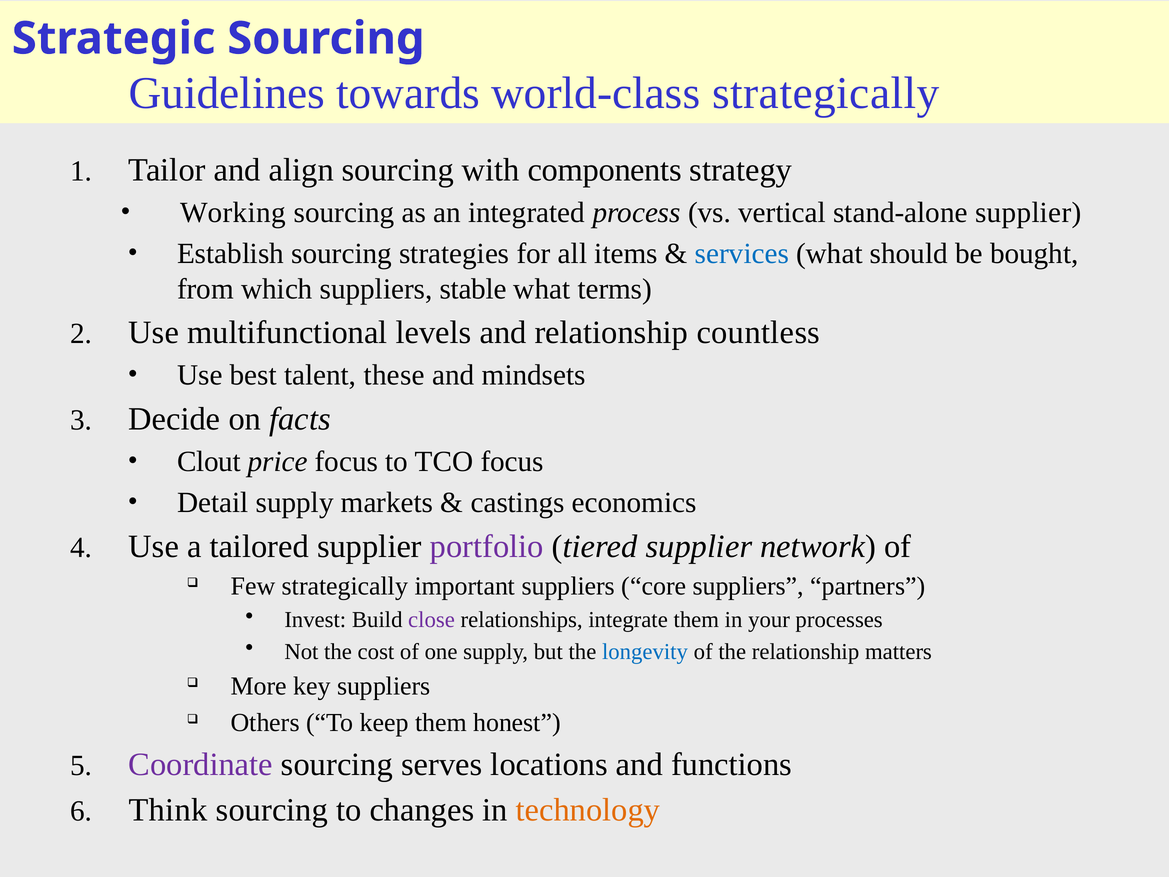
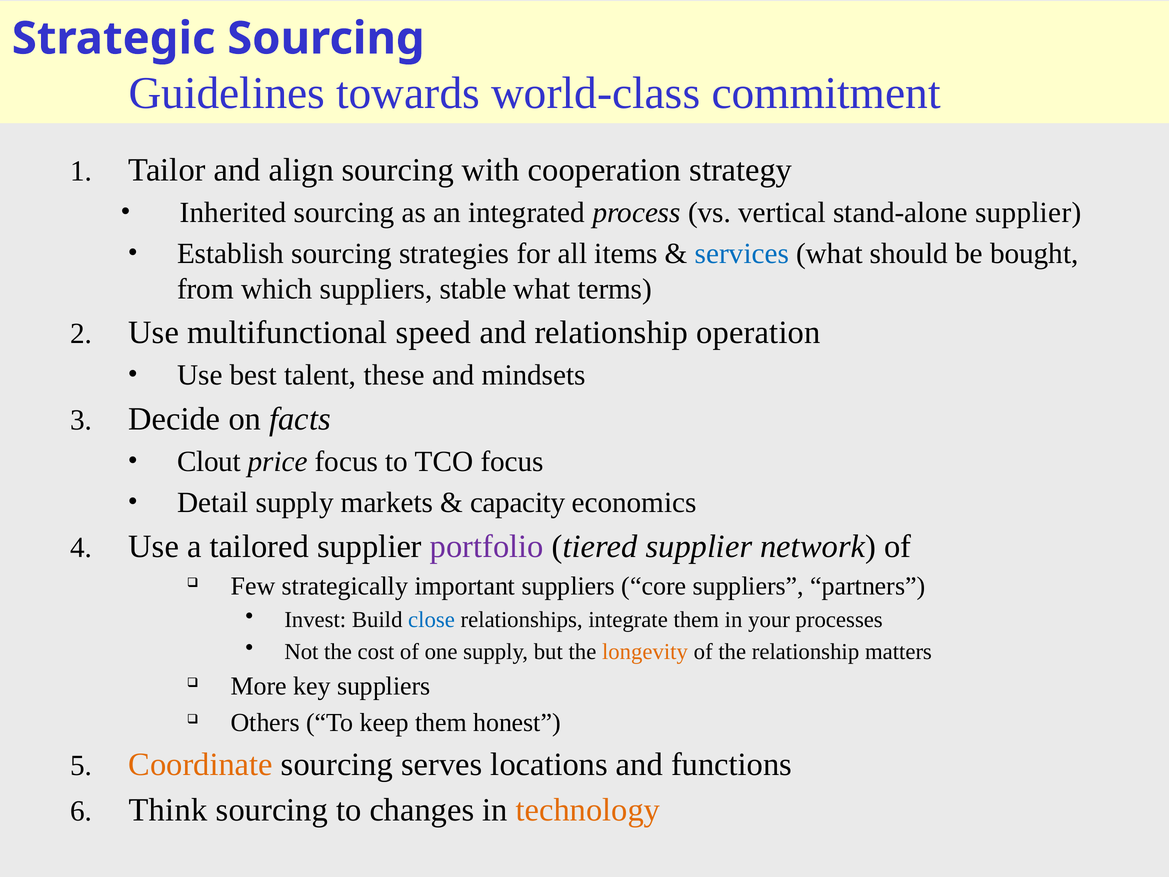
world-class strategically: strategically -> commitment (826, 93)
components: components -> cooperation (605, 170)
Working: Working -> Inherited (233, 213)
levels: levels -> speed (433, 333)
countless: countless -> operation (758, 333)
castings: castings -> capacity (518, 502)
close colour: purple -> blue (431, 620)
longevity colour: blue -> orange (645, 651)
Coordinate colour: purple -> orange (201, 764)
